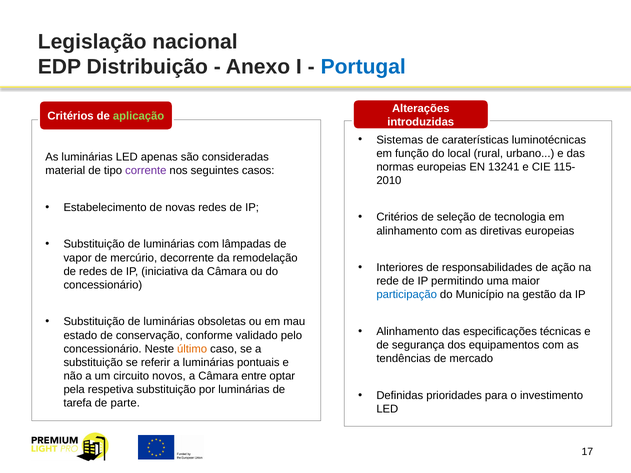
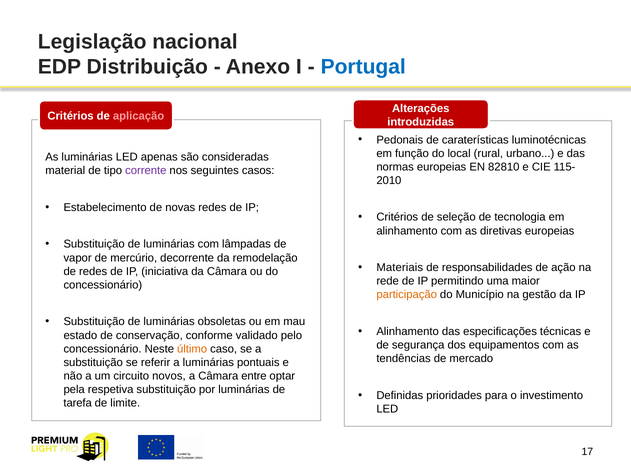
aplicação colour: light green -> pink (139, 116)
Sistemas: Sistemas -> Pedonais (400, 140)
13241: 13241 -> 82810 (504, 167)
Interiores: Interiores -> Materiais (400, 268)
participação colour: blue -> orange (407, 295)
parte: parte -> limite (125, 403)
